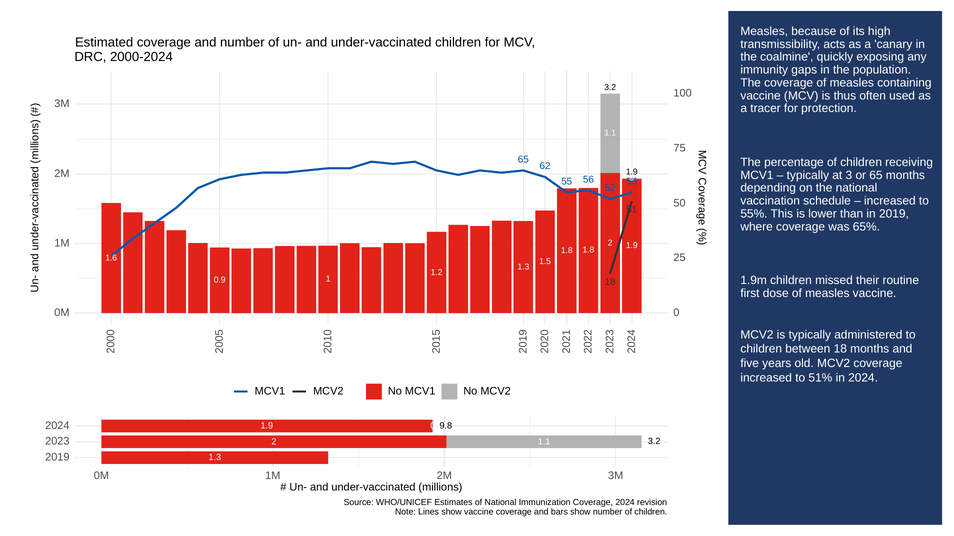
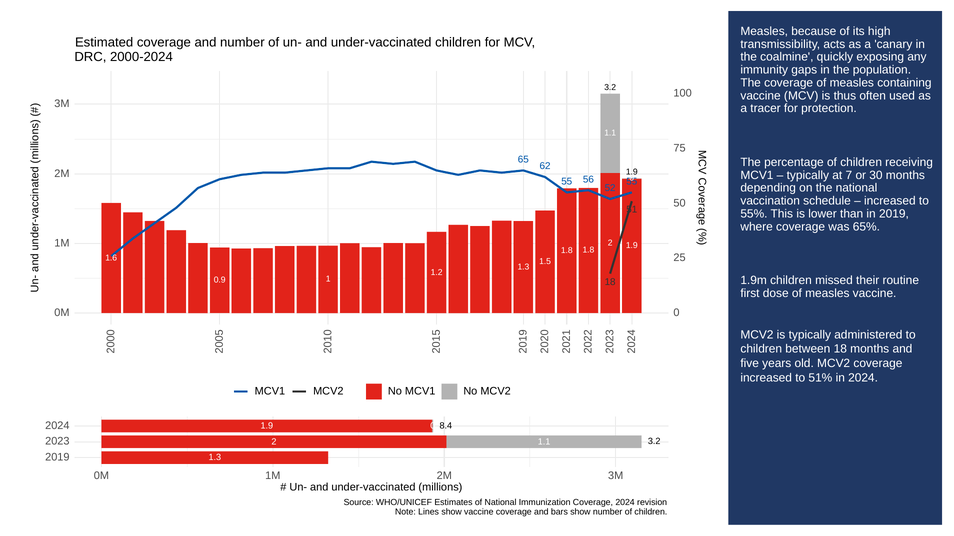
at 3: 3 -> 7 (849, 175)
or 65: 65 -> 30 (876, 175)
9.8: 9.8 -> 8.4 (446, 426)
